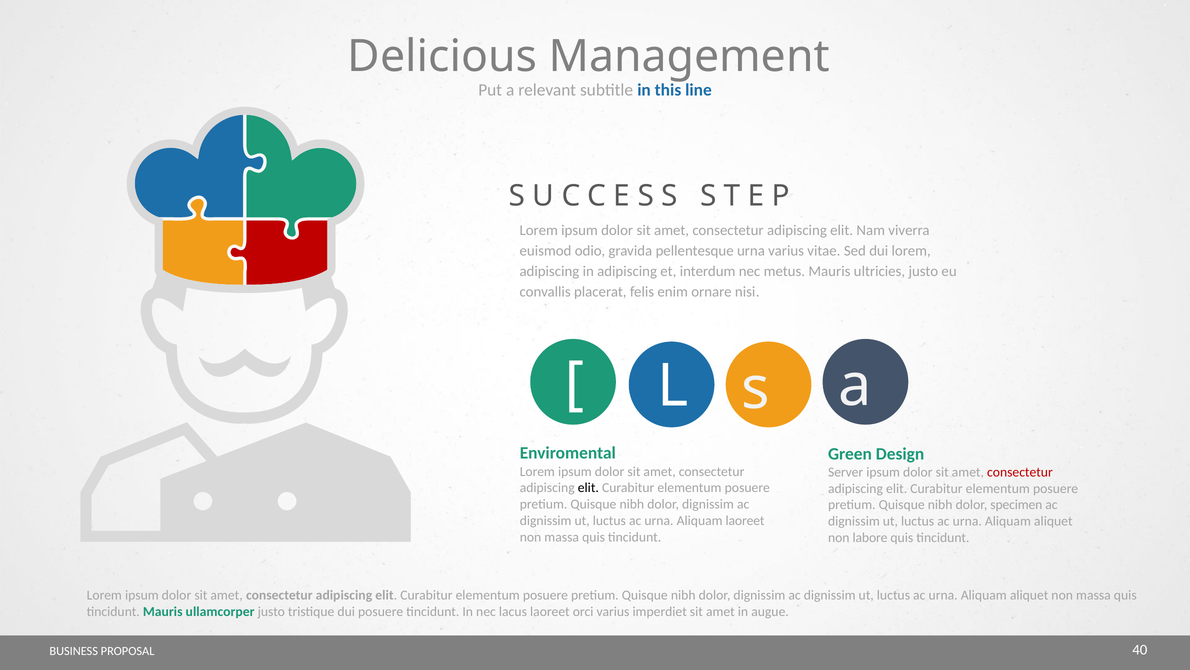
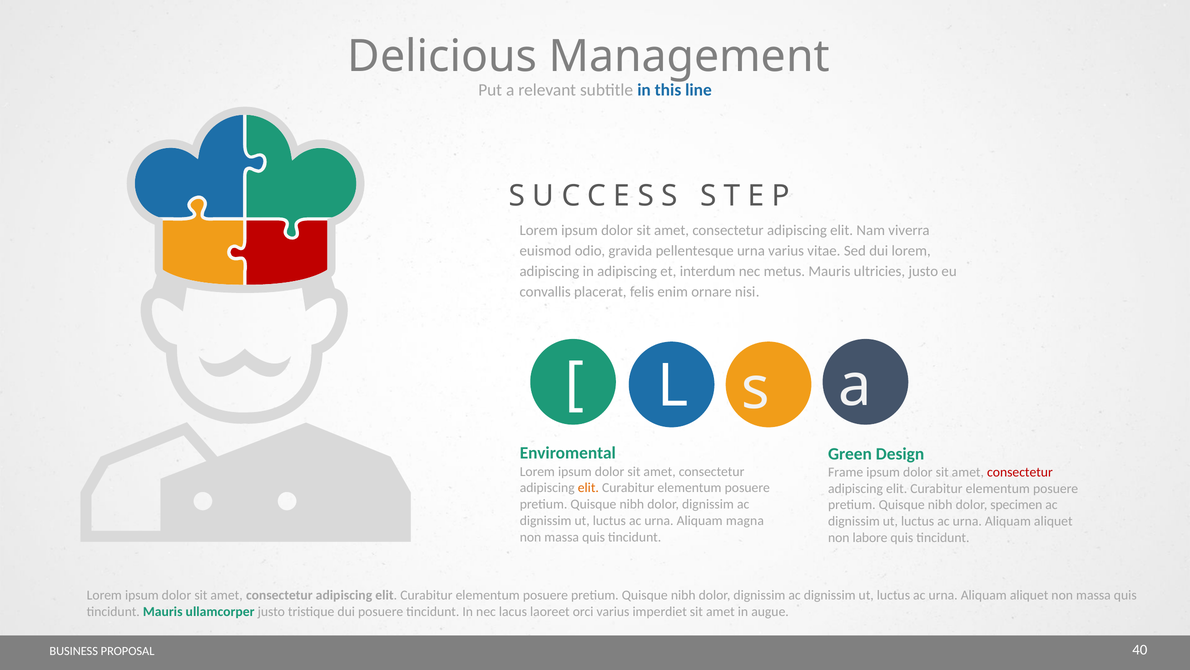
Server: Server -> Frame (846, 472)
elit colour: black -> orange (588, 487)
Aliquam laoreet: laoreet -> magna (745, 520)
